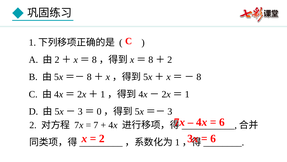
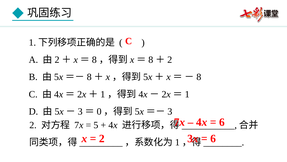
7: 7 -> 5 (96, 125)
